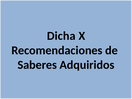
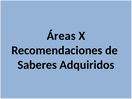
Dicha: Dicha -> Áreas (61, 36)
